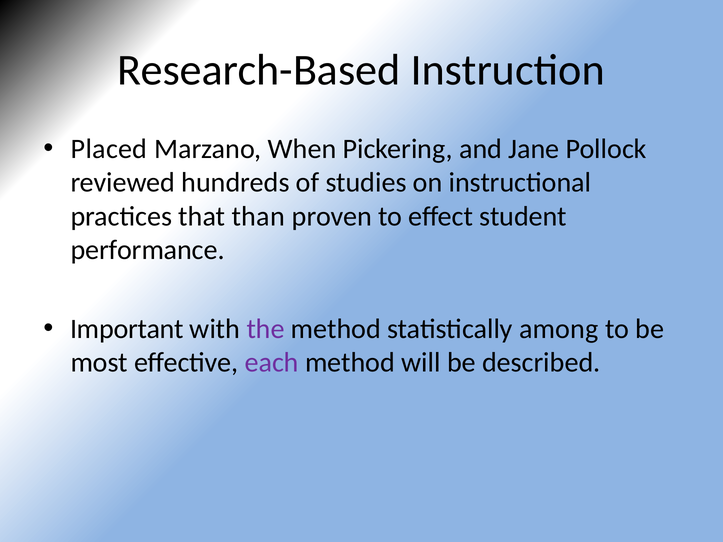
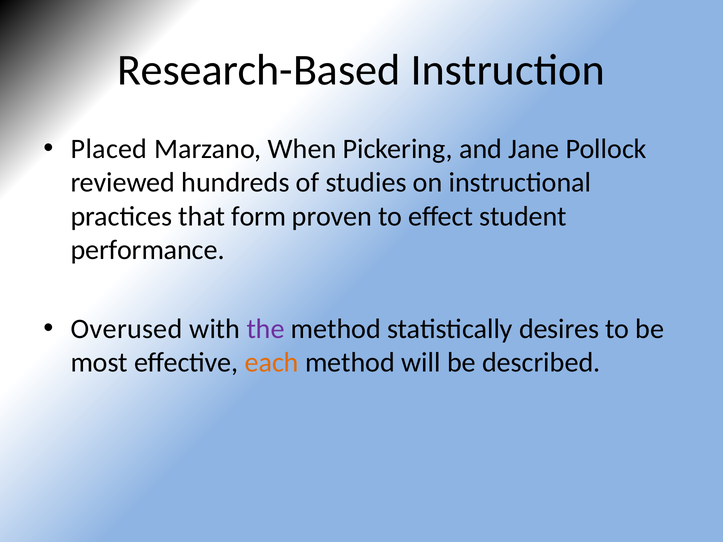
than: than -> form (259, 217)
Important: Important -> Overused (127, 329)
among: among -> desires (559, 329)
each colour: purple -> orange (272, 363)
